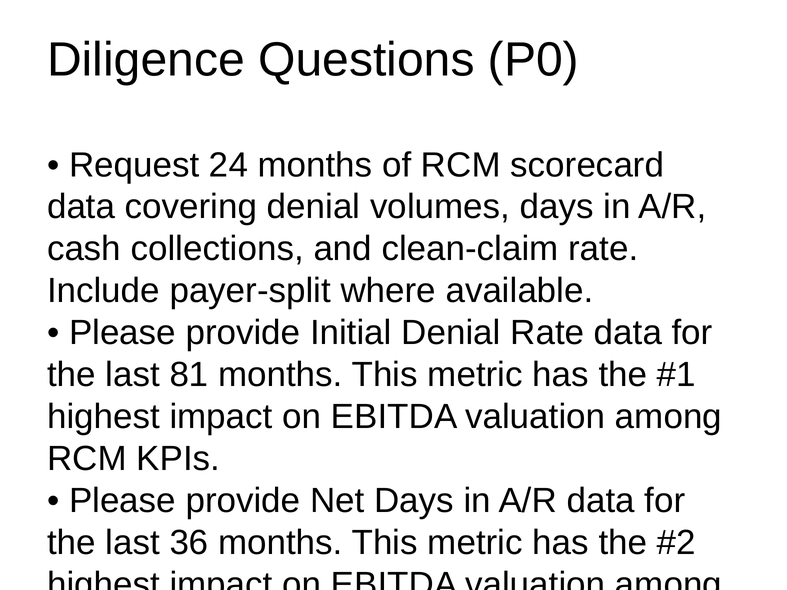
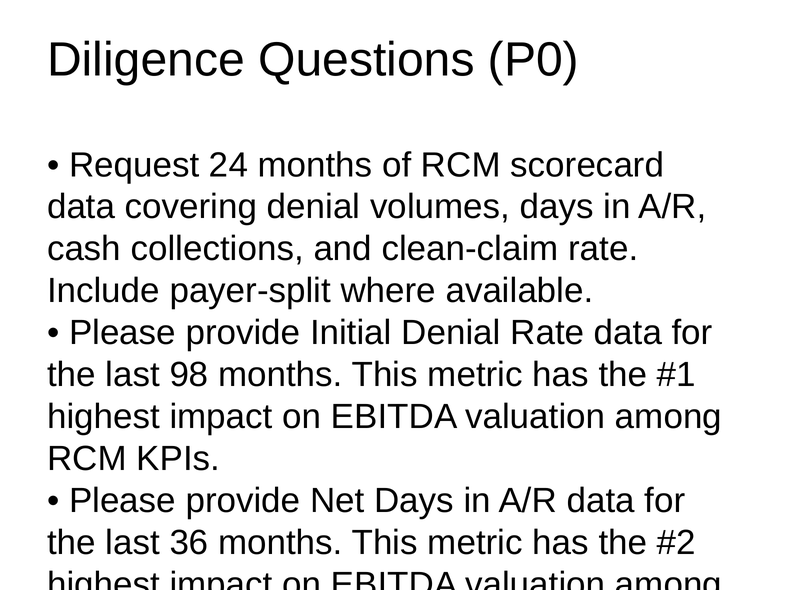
81: 81 -> 98 (189, 375)
